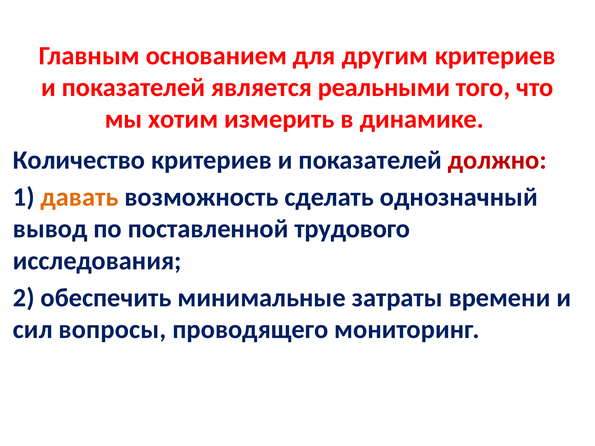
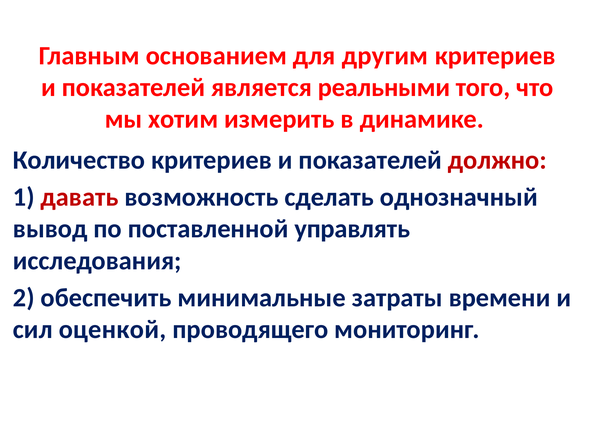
давать colour: orange -> red (79, 197)
трудового: трудового -> управлять (352, 229)
вопросы: вопросы -> оценкой (112, 330)
